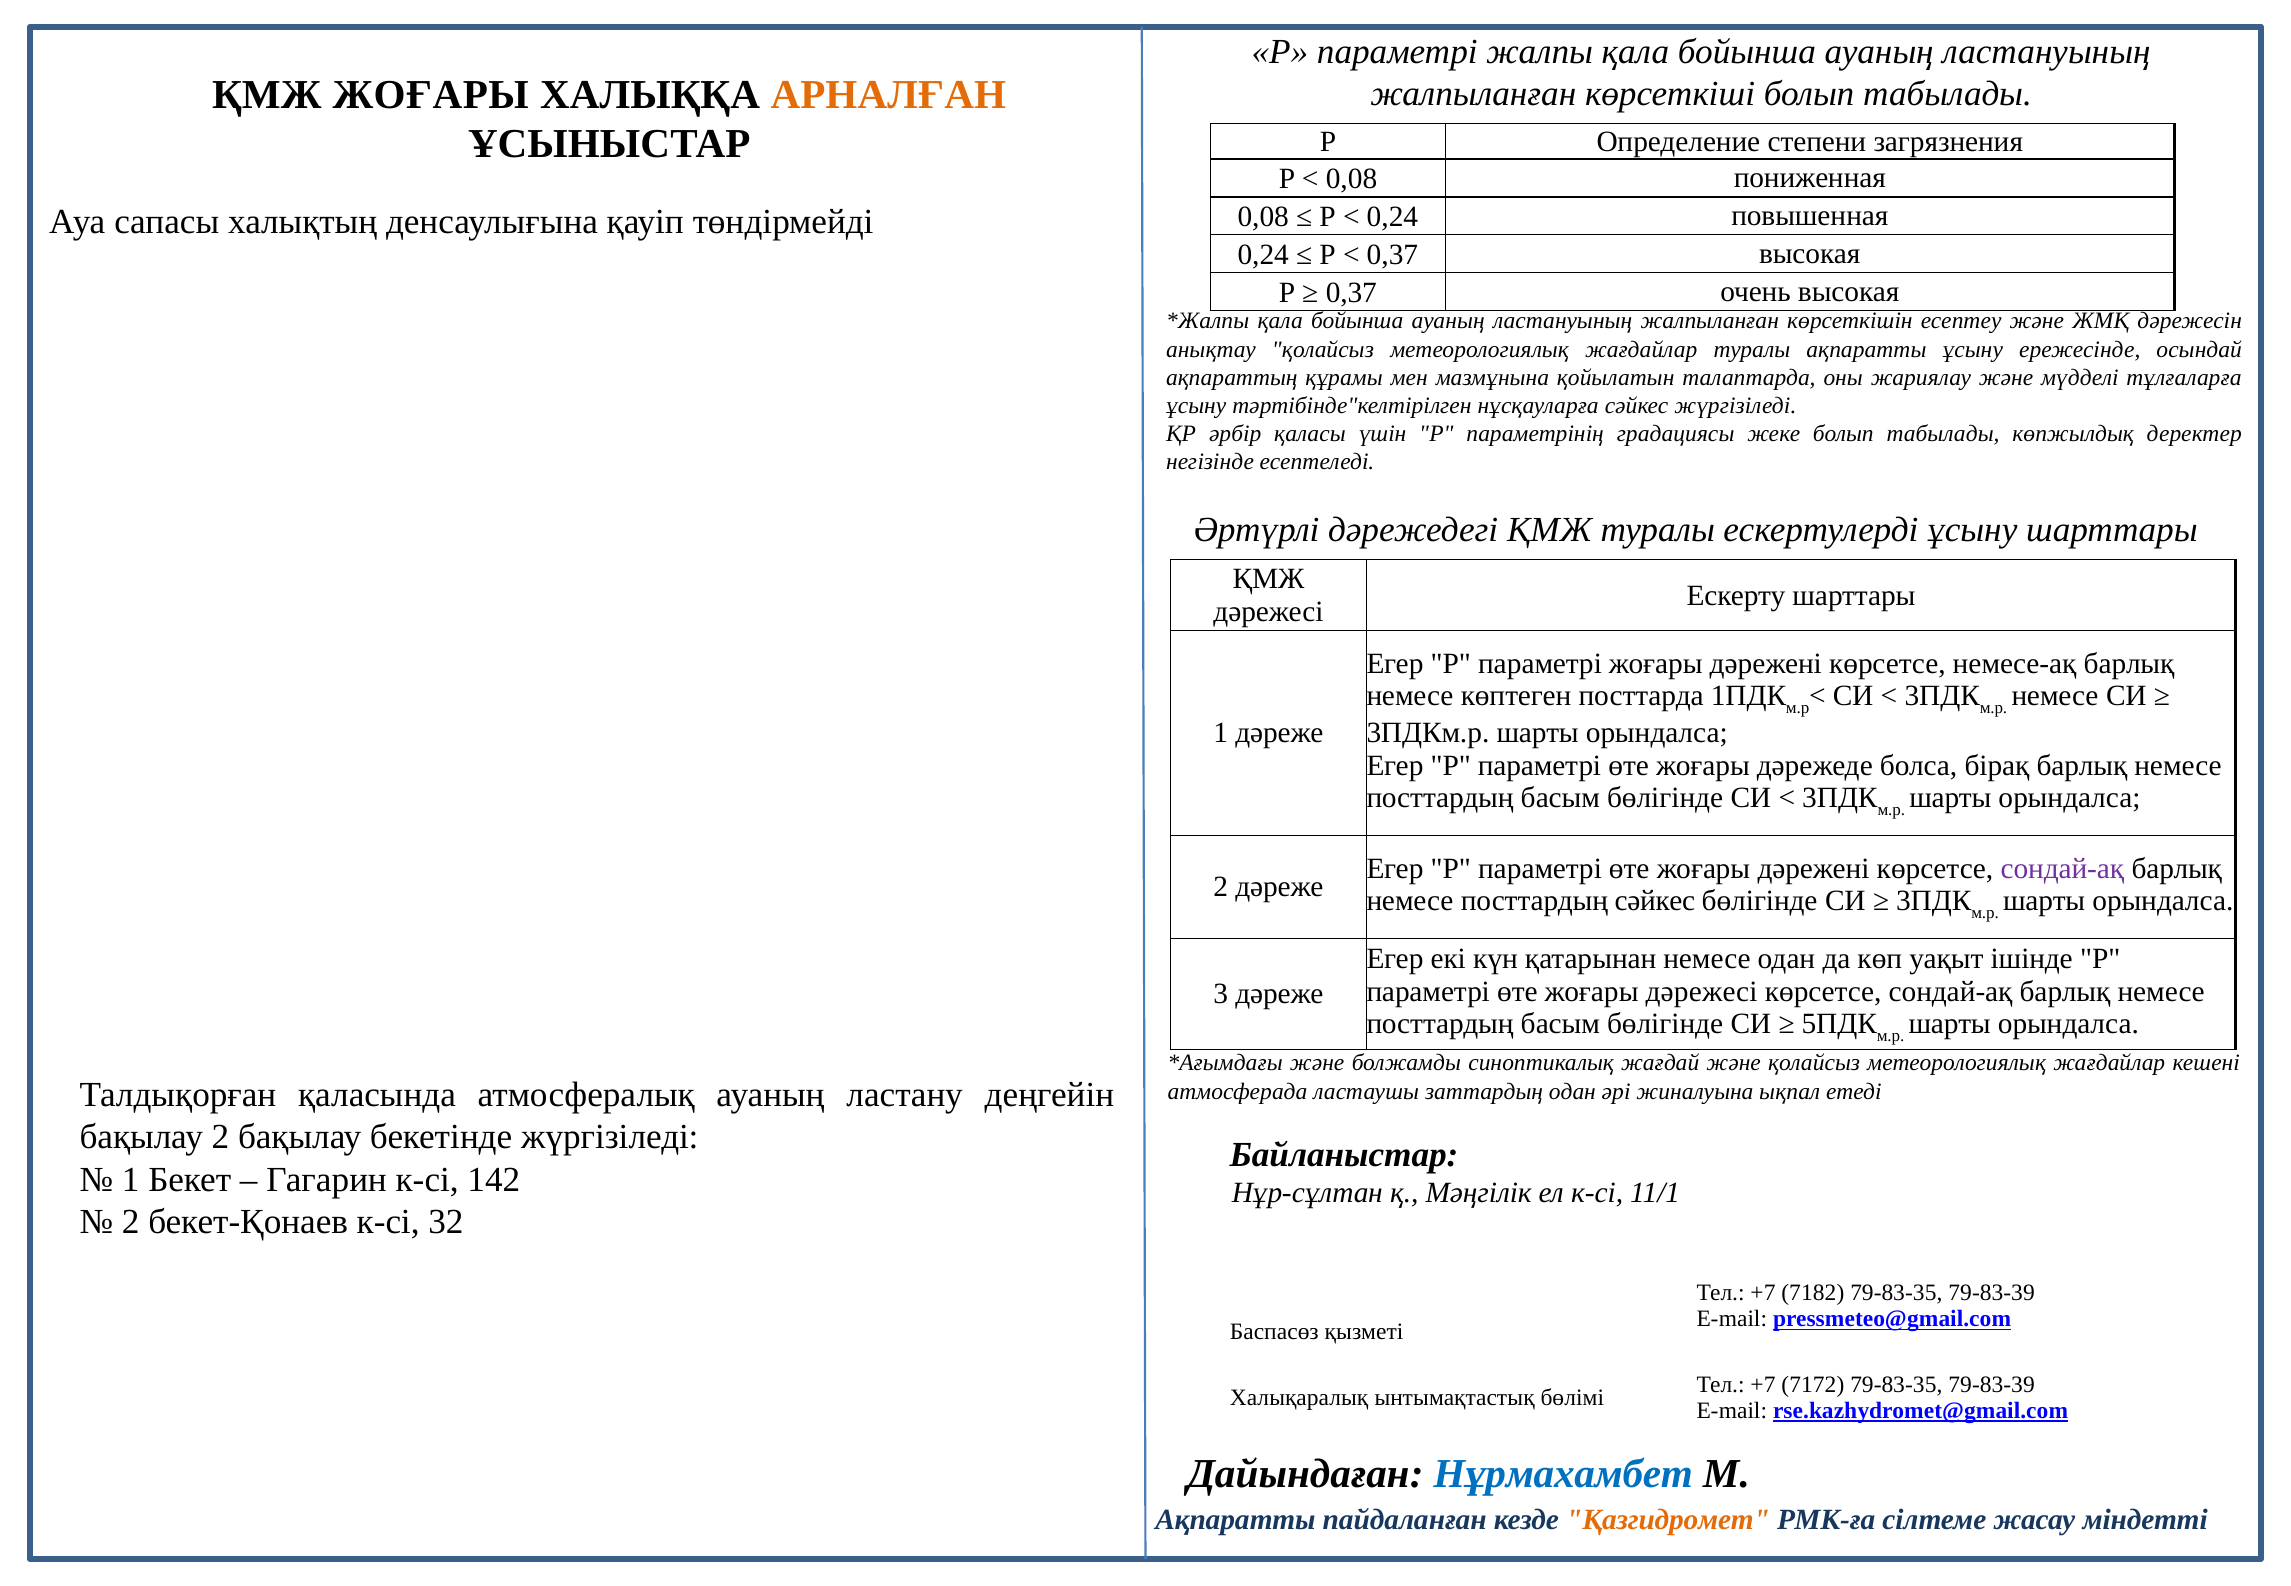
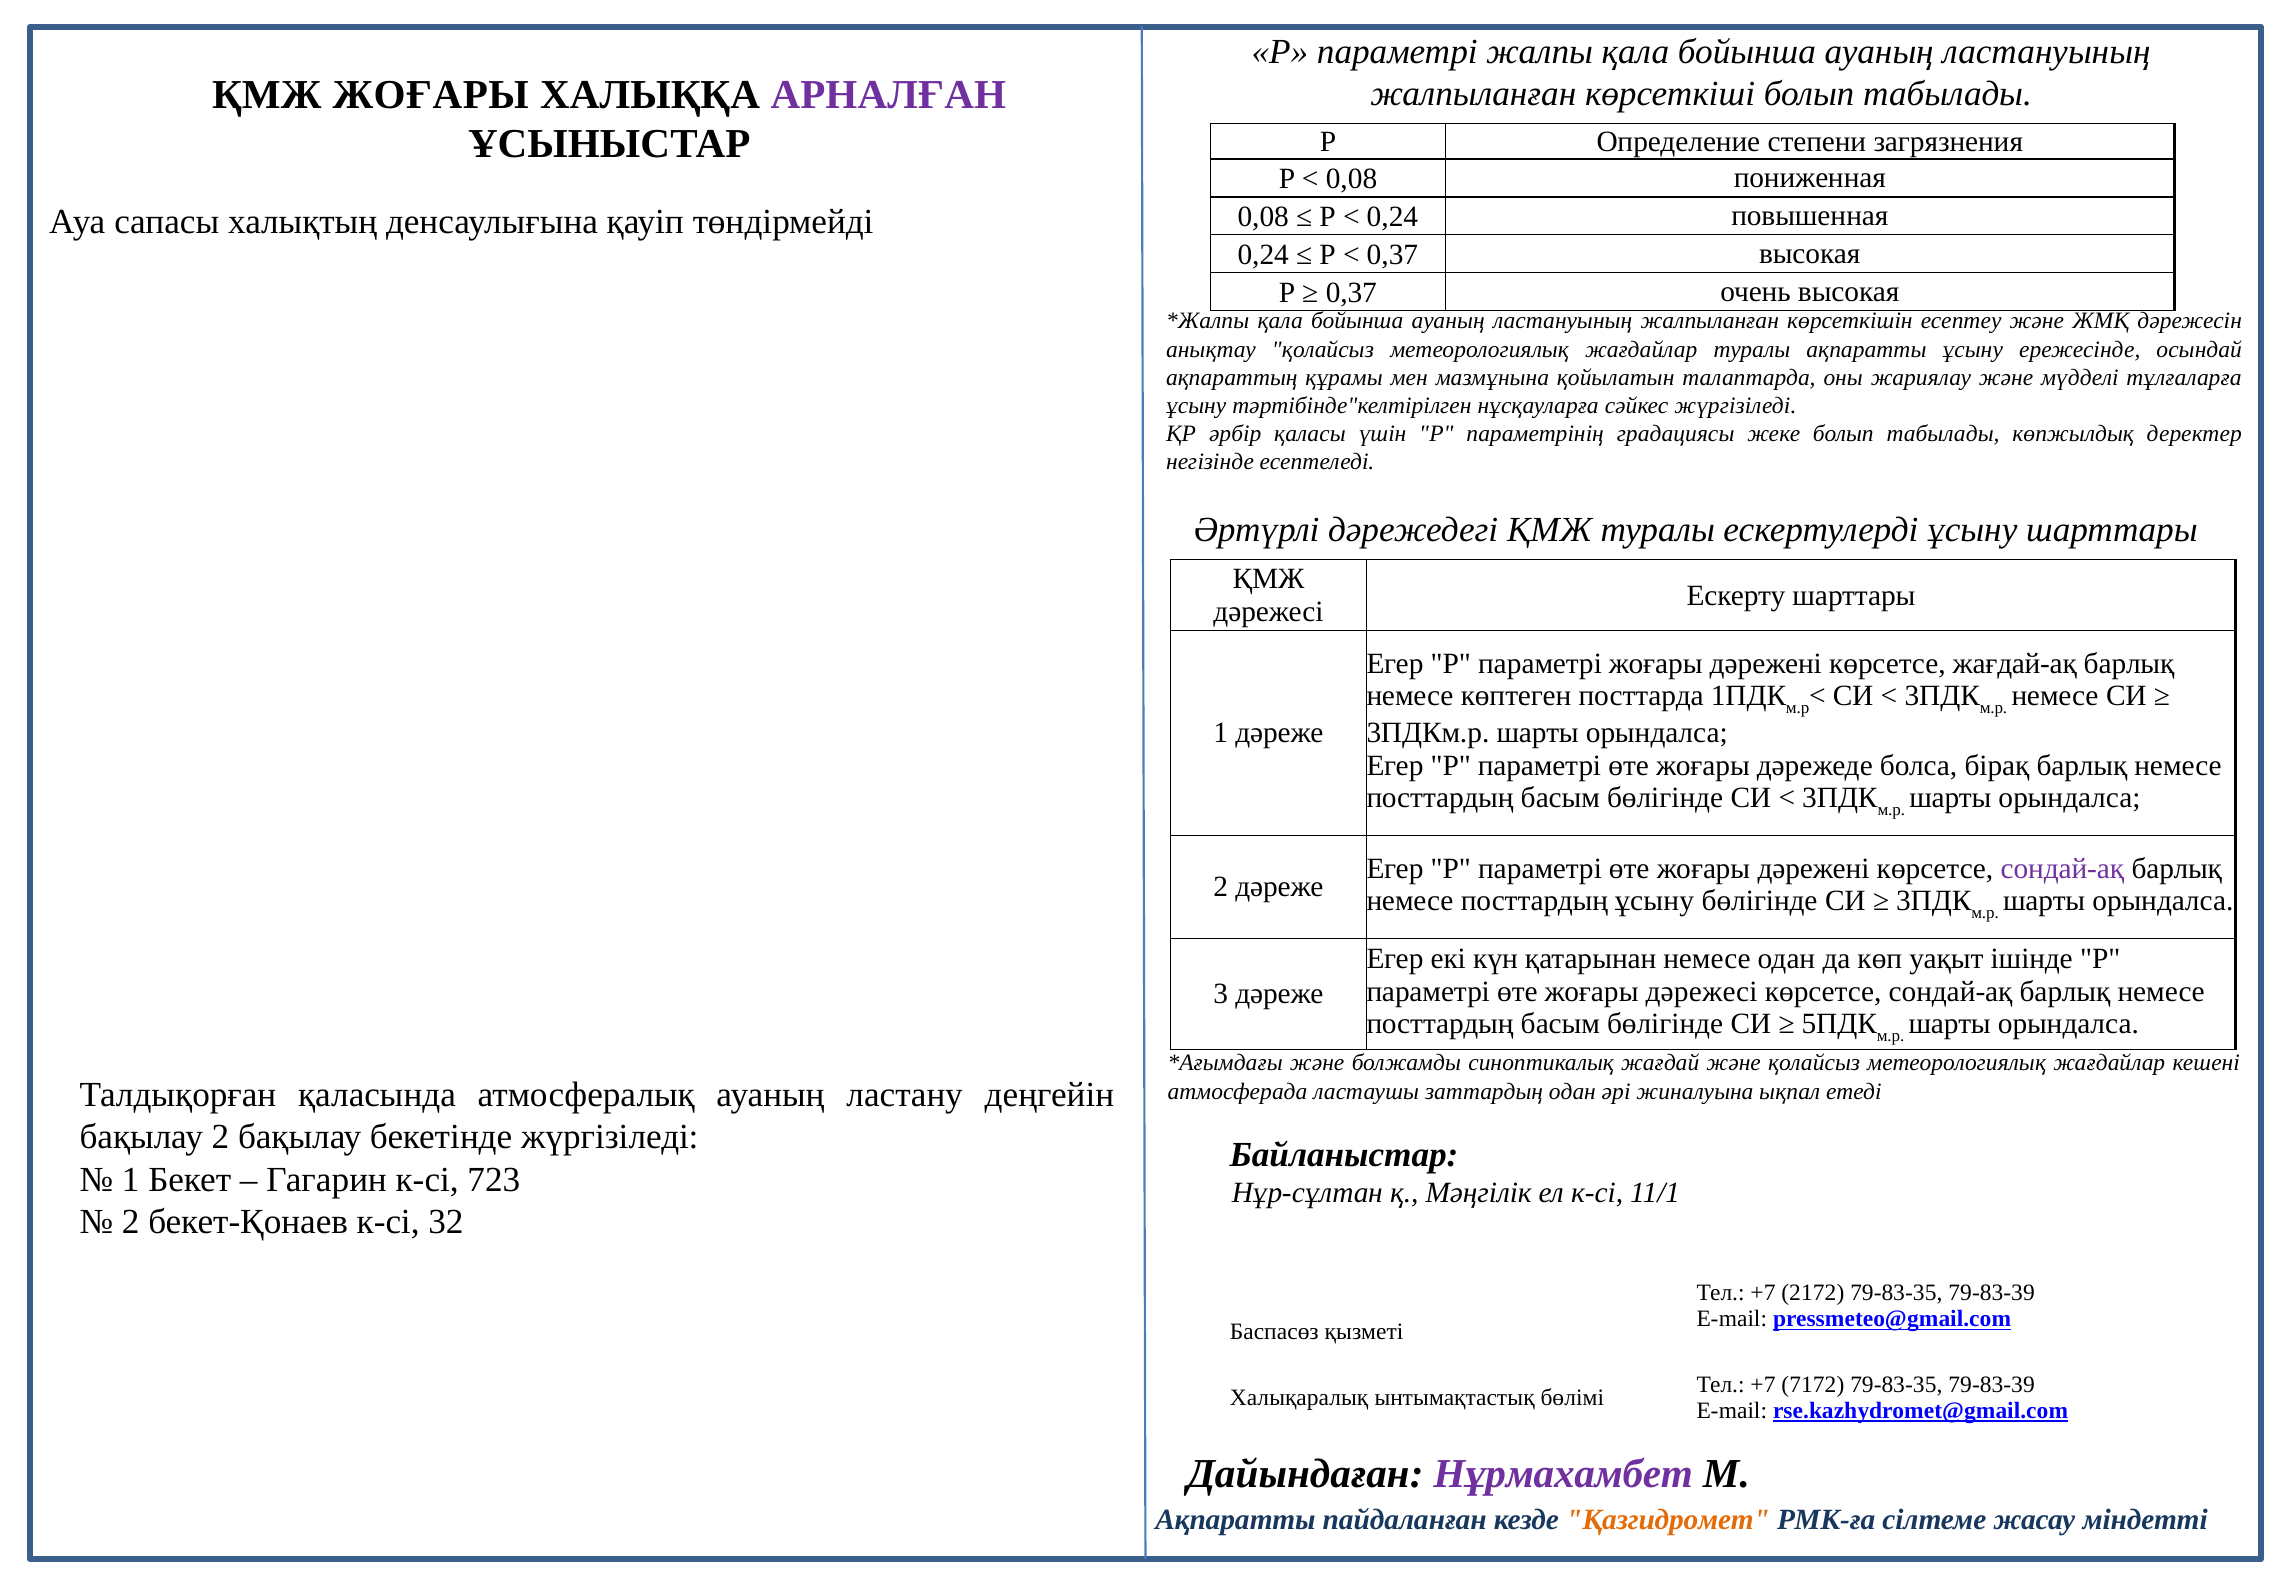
АРНАЛҒАН colour: orange -> purple (888, 95)
немесе-ақ: немесе-ақ -> жағдай-ақ (2015, 664)
посттардың сәйкес: сәйкес -> ұсыну (1655, 901)
142: 142 -> 723 (494, 1179)
7182: 7182 -> 2172 (1813, 1293)
Нұрмахамбет colour: blue -> purple (1563, 1474)
